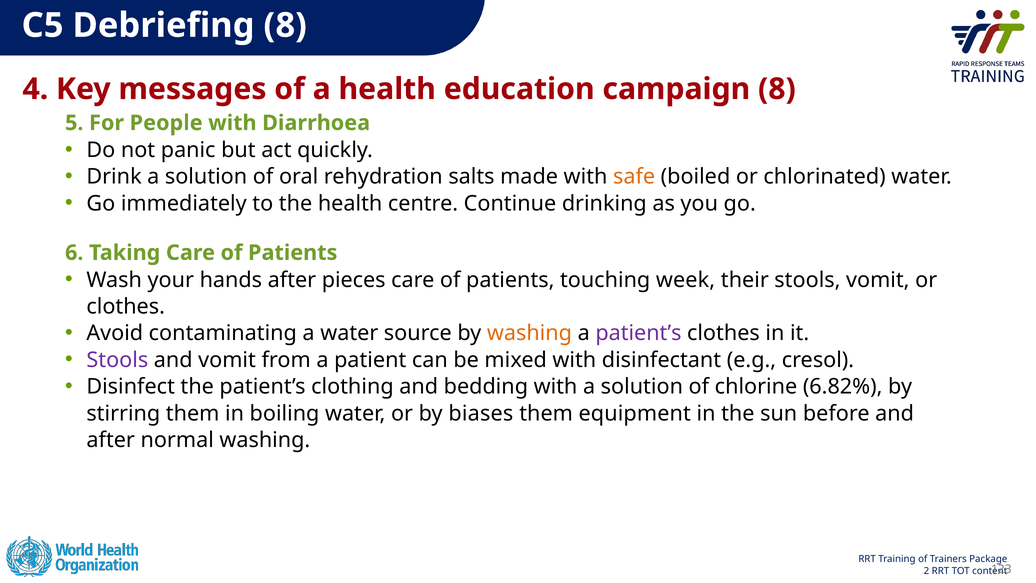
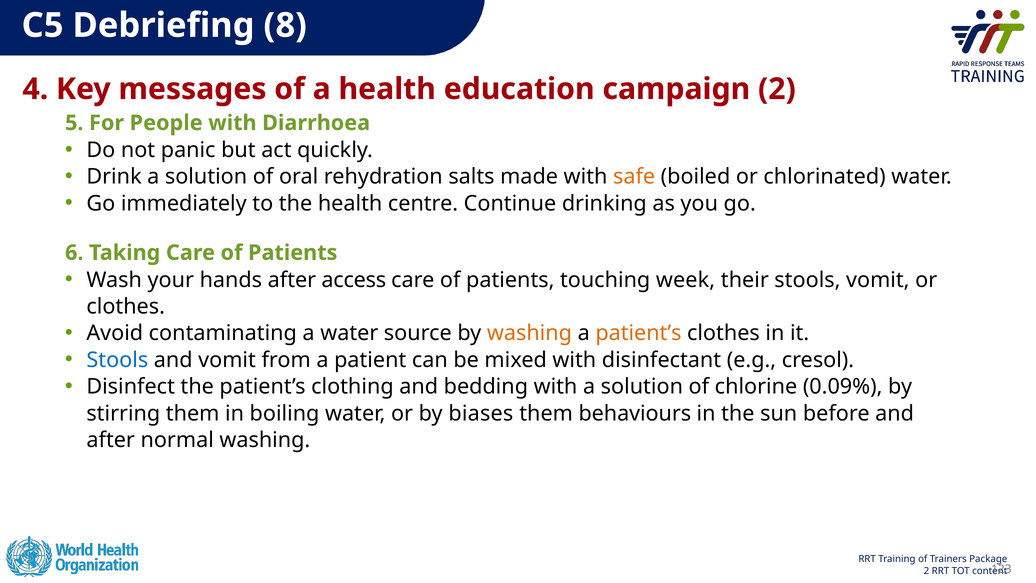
campaign 8: 8 -> 2 (777, 89)
pieces: pieces -> access (354, 280)
patient’s colour: purple -> orange (638, 333)
Stools colour: purple -> blue (117, 360)
6.82%: 6.82% -> 0.09% (843, 387)
equipment: equipment -> behaviours (635, 413)
